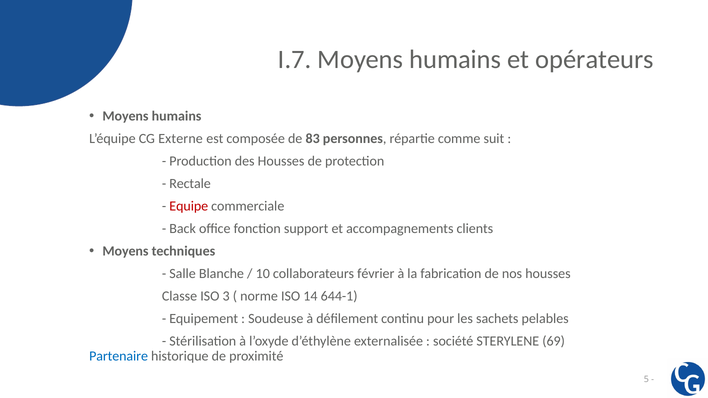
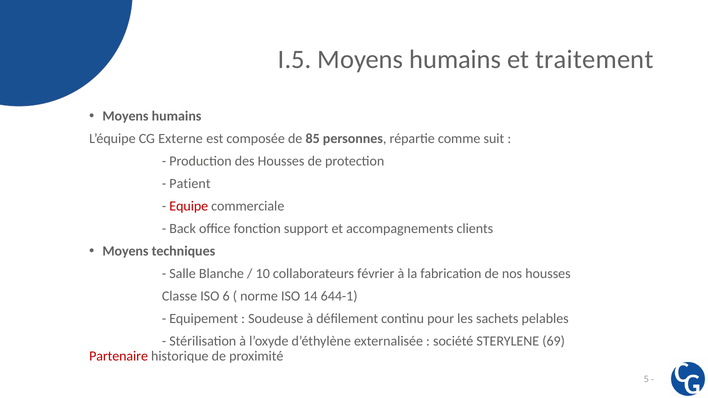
I.7: I.7 -> I.5 (295, 59)
opérateurs: opérateurs -> traitement (594, 59)
83: 83 -> 85 (313, 139)
Rectale: Rectale -> Patient (190, 184)
3: 3 -> 6 (226, 296)
Partenaire colour: blue -> red (119, 356)
